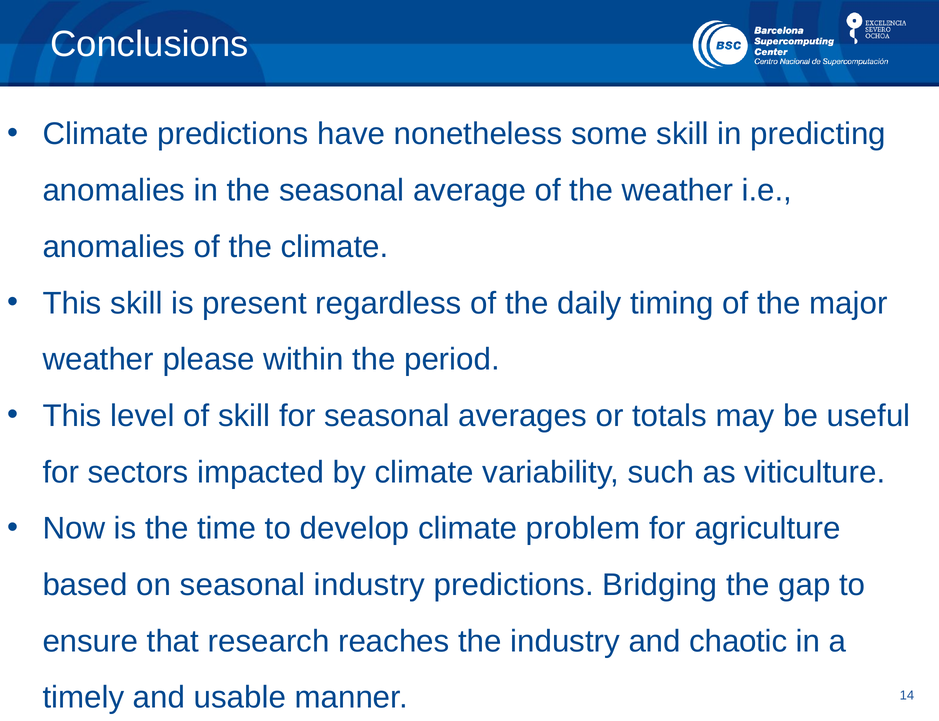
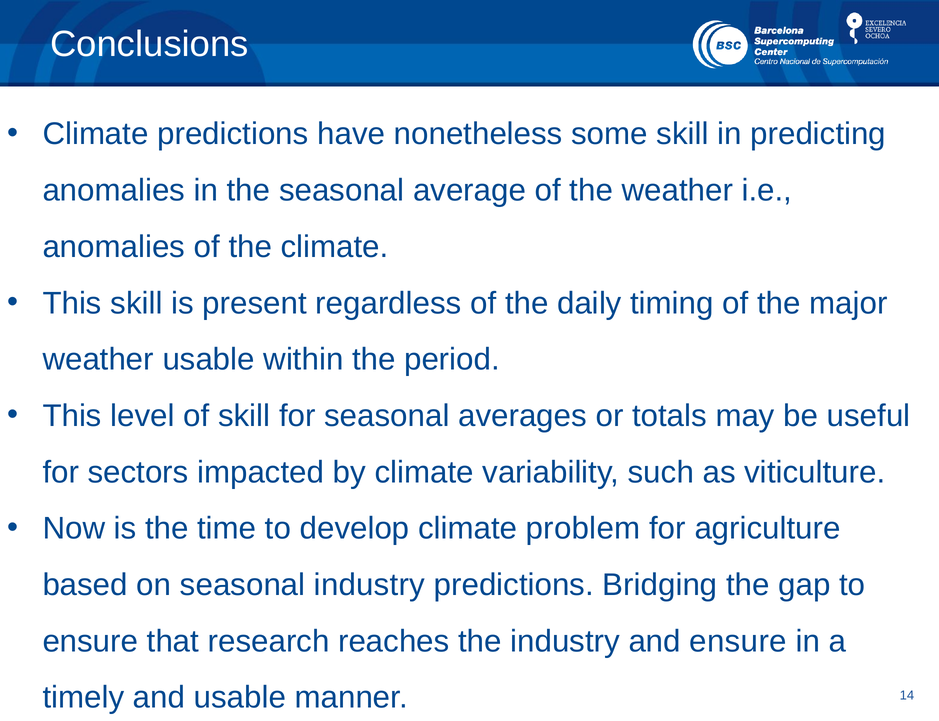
weather please: please -> usable (209, 359)
and chaotic: chaotic -> ensure (738, 641)
